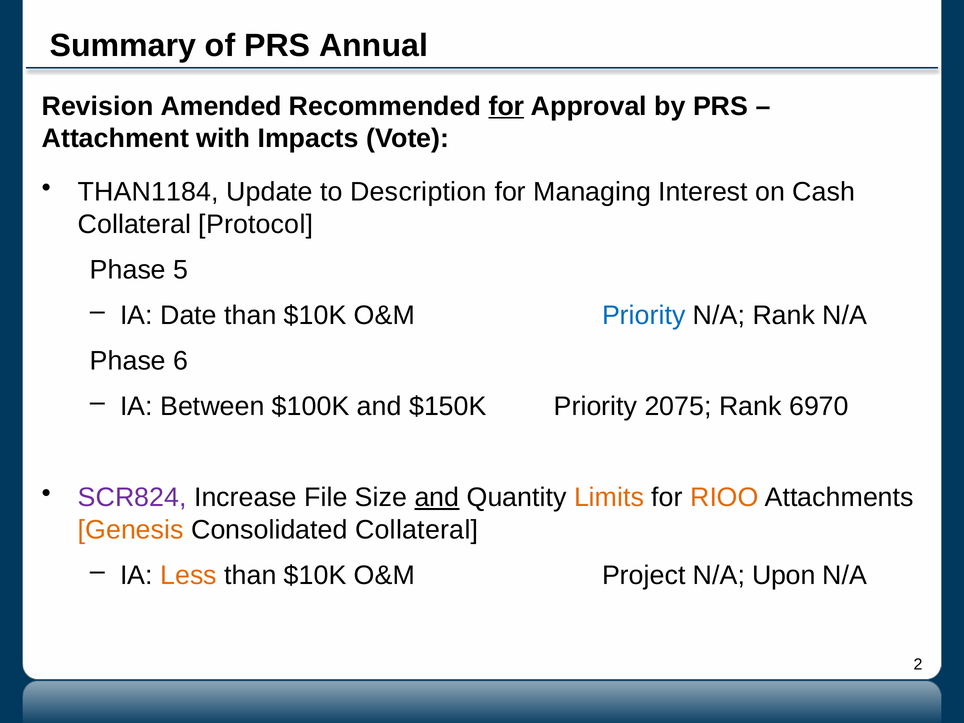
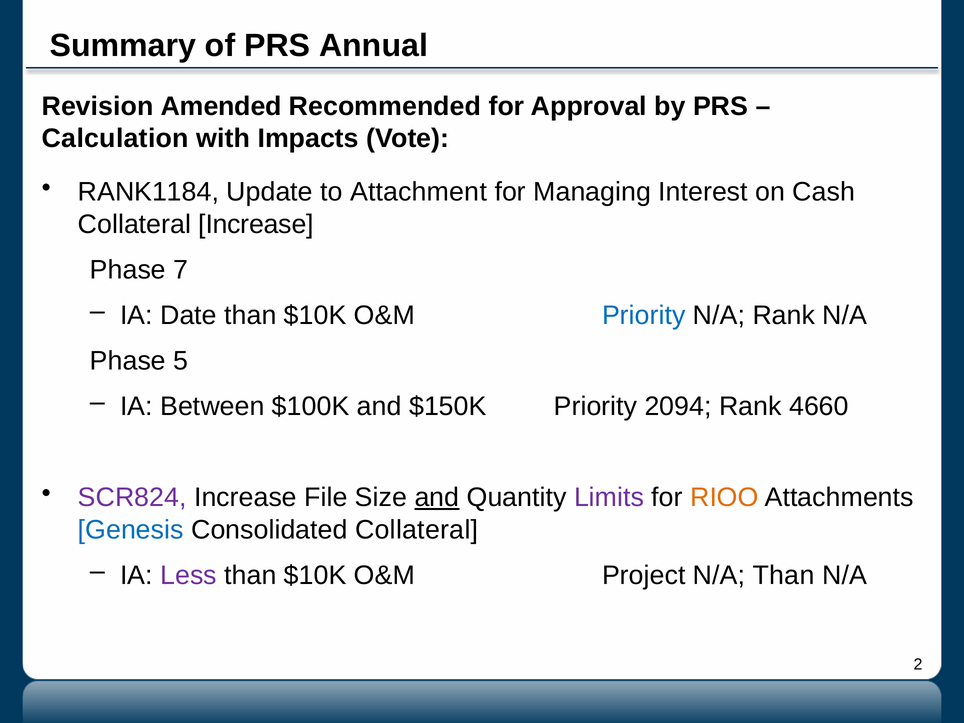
for underline: present -> none (506, 106)
Attachment: Attachment -> Calculation (115, 139)
THAN1184: THAN1184 -> RANK1184 (148, 192)
Description: Description -> Attachment (418, 192)
Collateral Protocol: Protocol -> Increase (256, 224)
5: 5 -> 7 (181, 270)
6: 6 -> 5 (181, 361)
2075: 2075 -> 2094 (678, 406)
6970: 6970 -> 4660 (819, 406)
Limits colour: orange -> purple (609, 498)
Genesis colour: orange -> blue (131, 530)
Less colour: orange -> purple (189, 575)
N/A Upon: Upon -> Than (784, 575)
